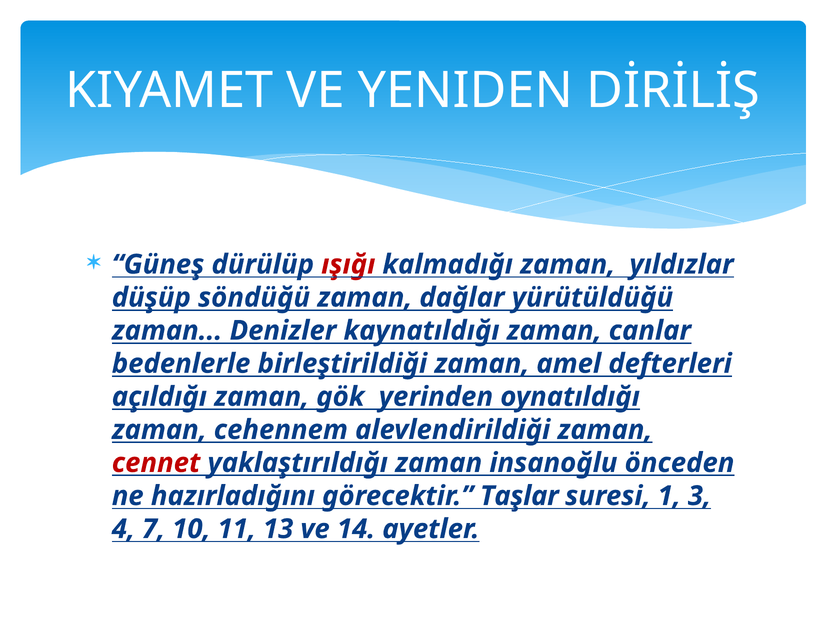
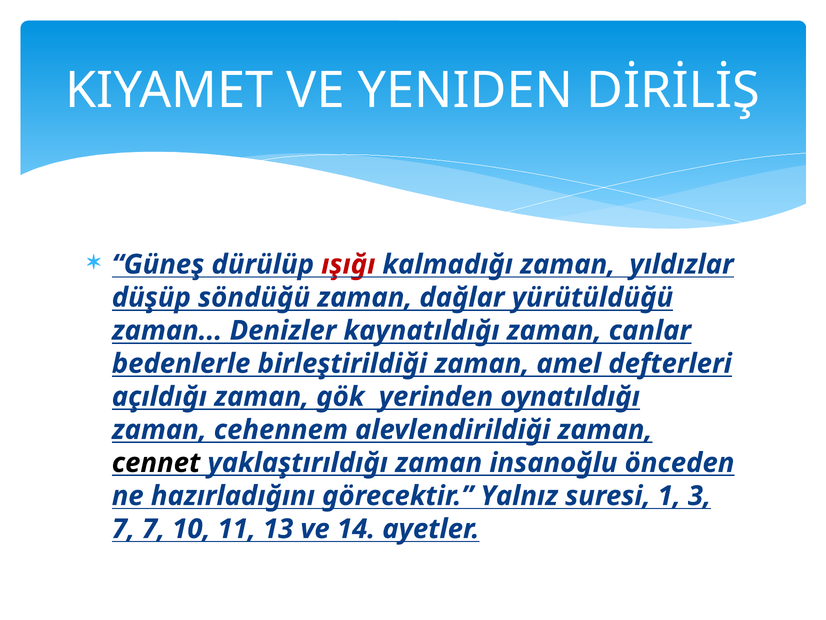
cennet colour: red -> black (156, 463)
Taşlar: Taşlar -> Yalnız (519, 496)
4: 4 -> 7 (123, 529)
